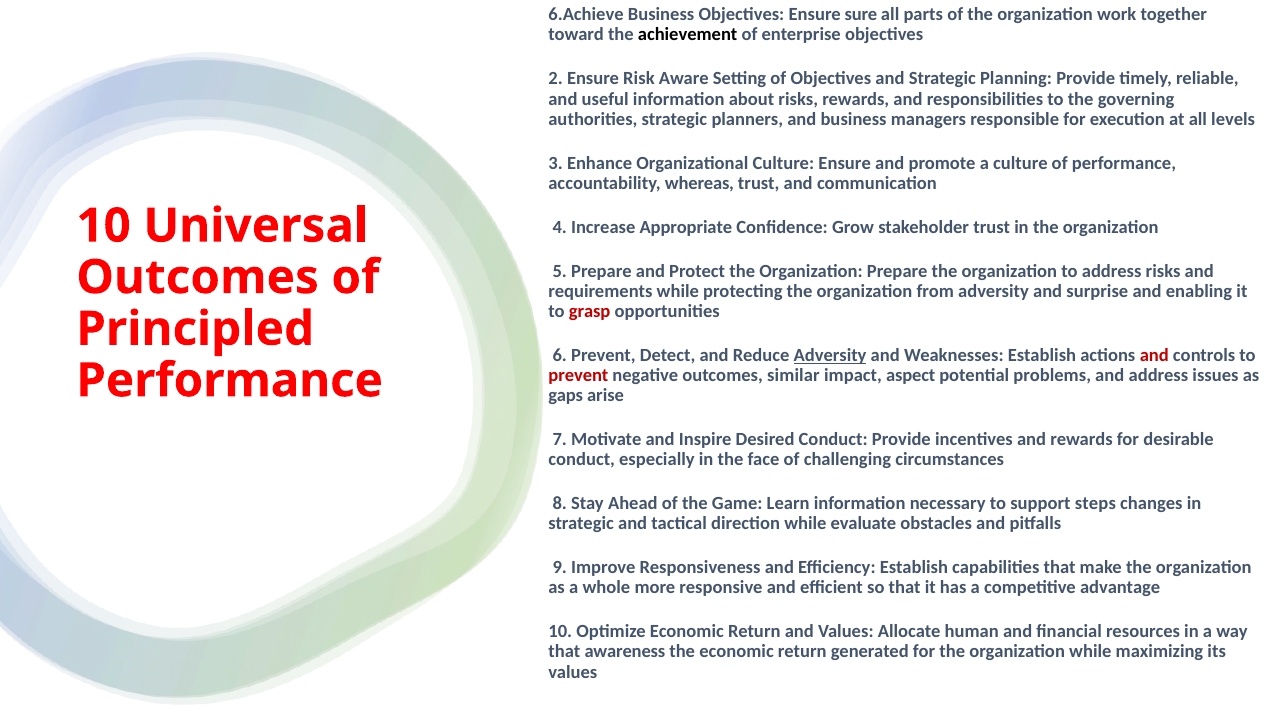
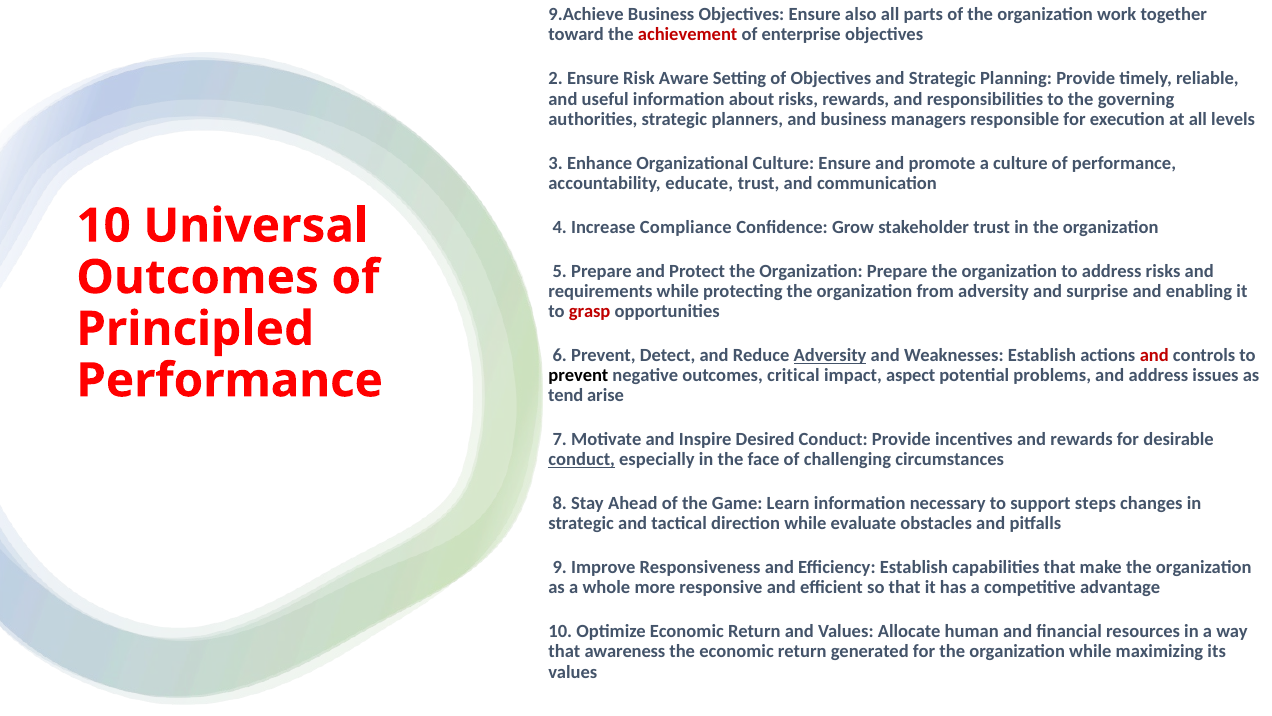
6.Achieve: 6.Achieve -> 9.Achieve (586, 15)
sure: sure -> also (861, 15)
achievement colour: black -> red (688, 35)
whereas: whereas -> educate (699, 183)
Appropriate: Appropriate -> Compliance (686, 227)
prevent colour: red -> black (578, 375)
similar: similar -> critical (793, 375)
gaps: gaps -> tend (566, 395)
conduct underline: none -> present (582, 459)
